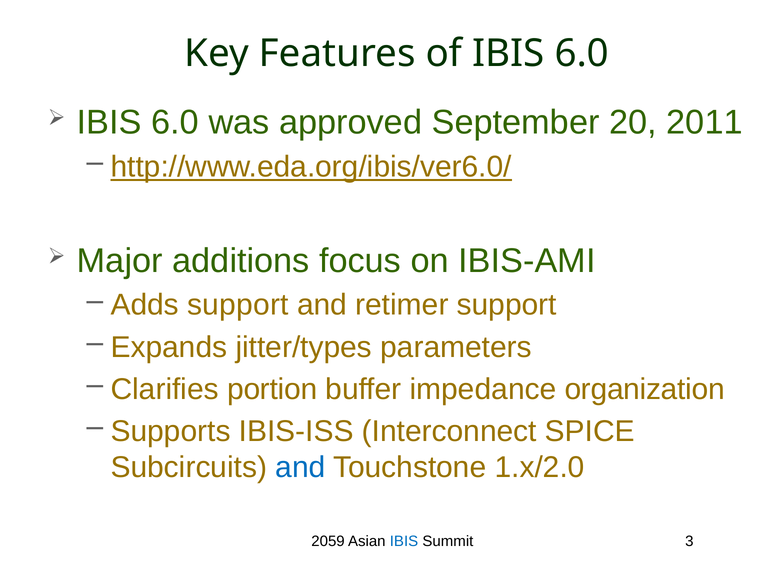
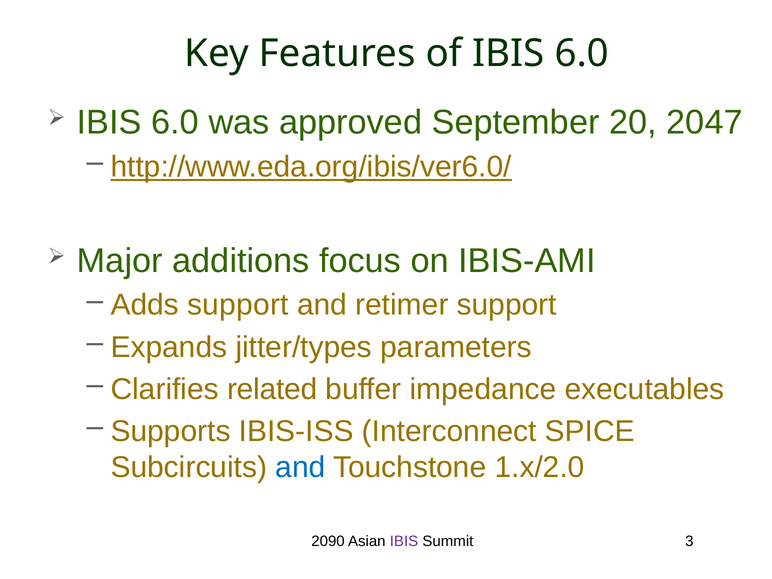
2011: 2011 -> 2047 (705, 123)
portion: portion -> related (272, 389)
organization: organization -> executables (645, 389)
2059: 2059 -> 2090 (328, 541)
IBIS colour: blue -> purple (404, 541)
